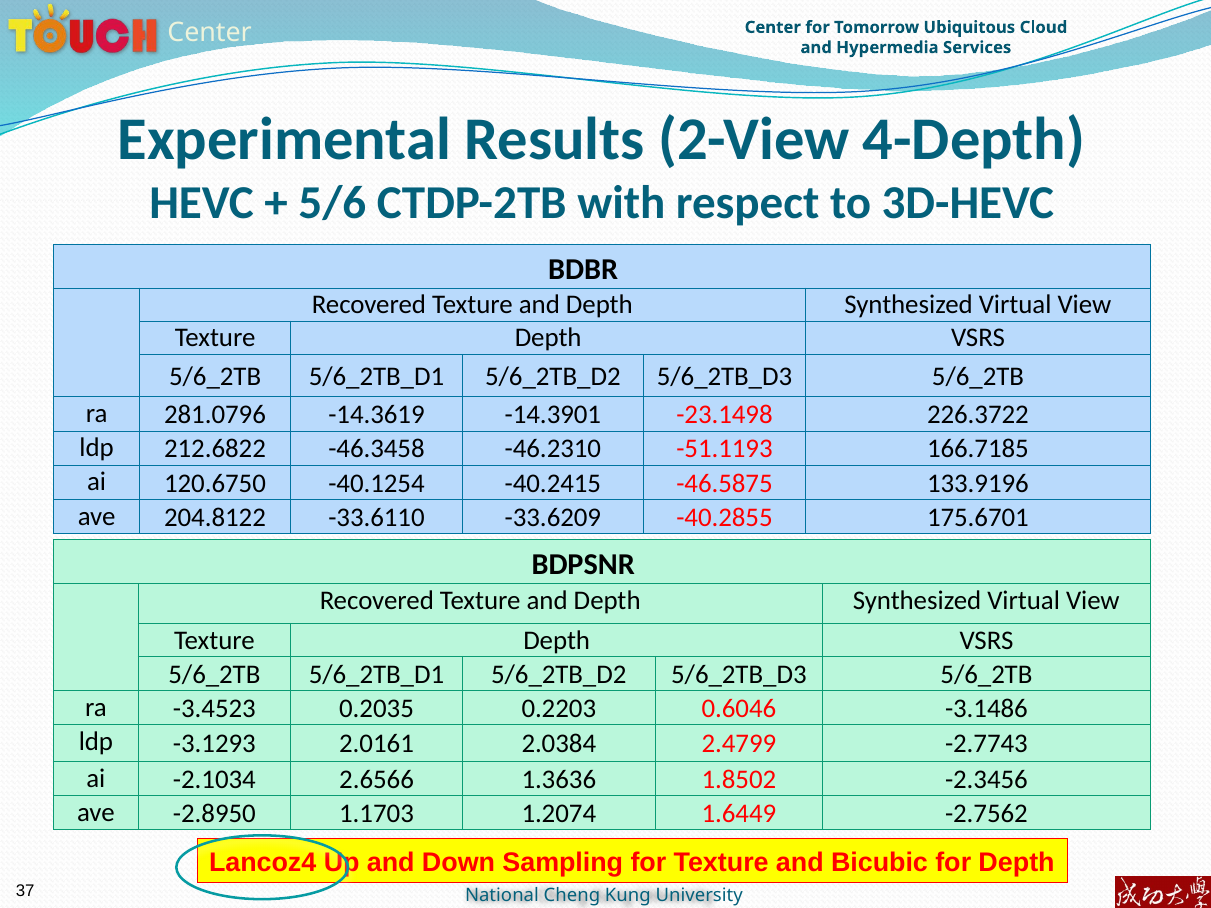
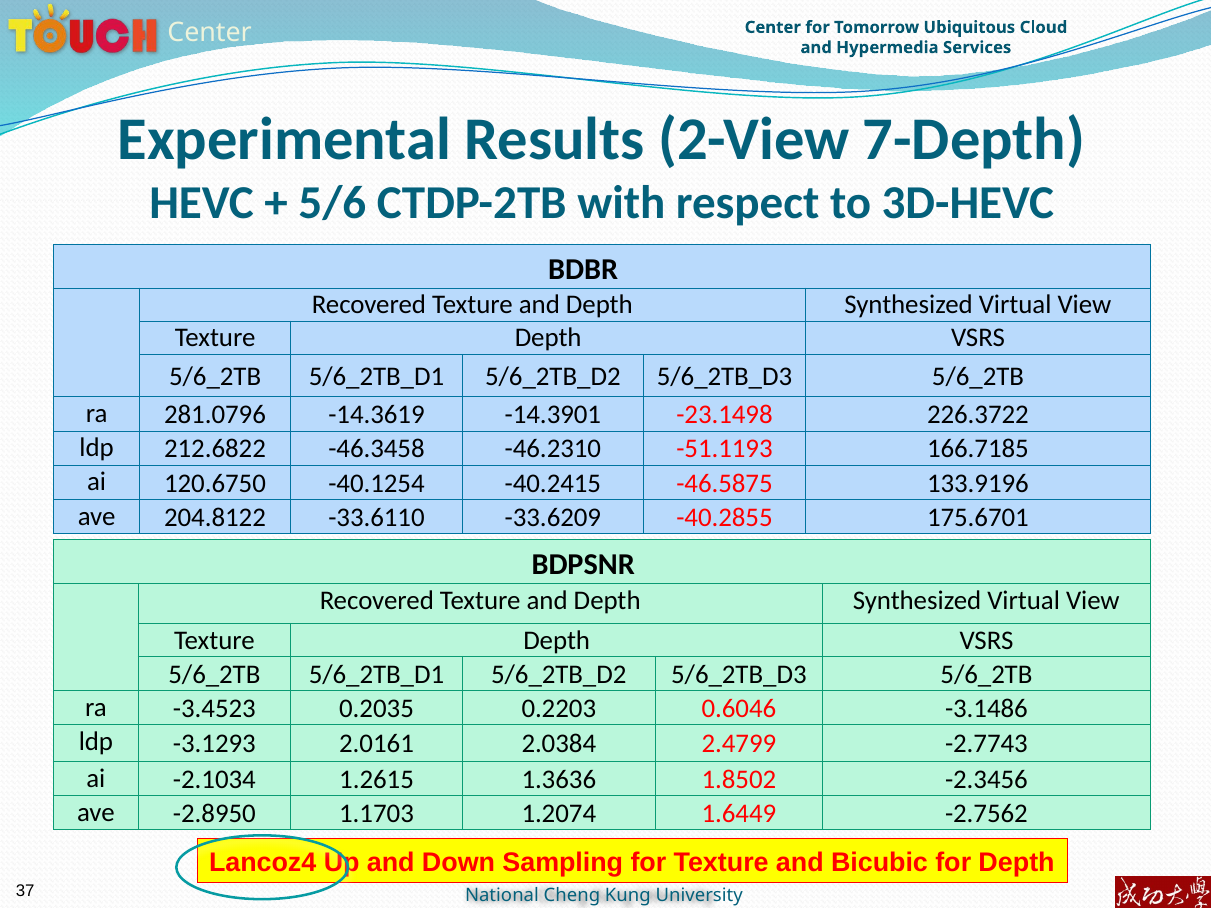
4-Depth: 4-Depth -> 7-Depth (974, 140)
2.6566: 2.6566 -> 1.2615 (377, 780)
